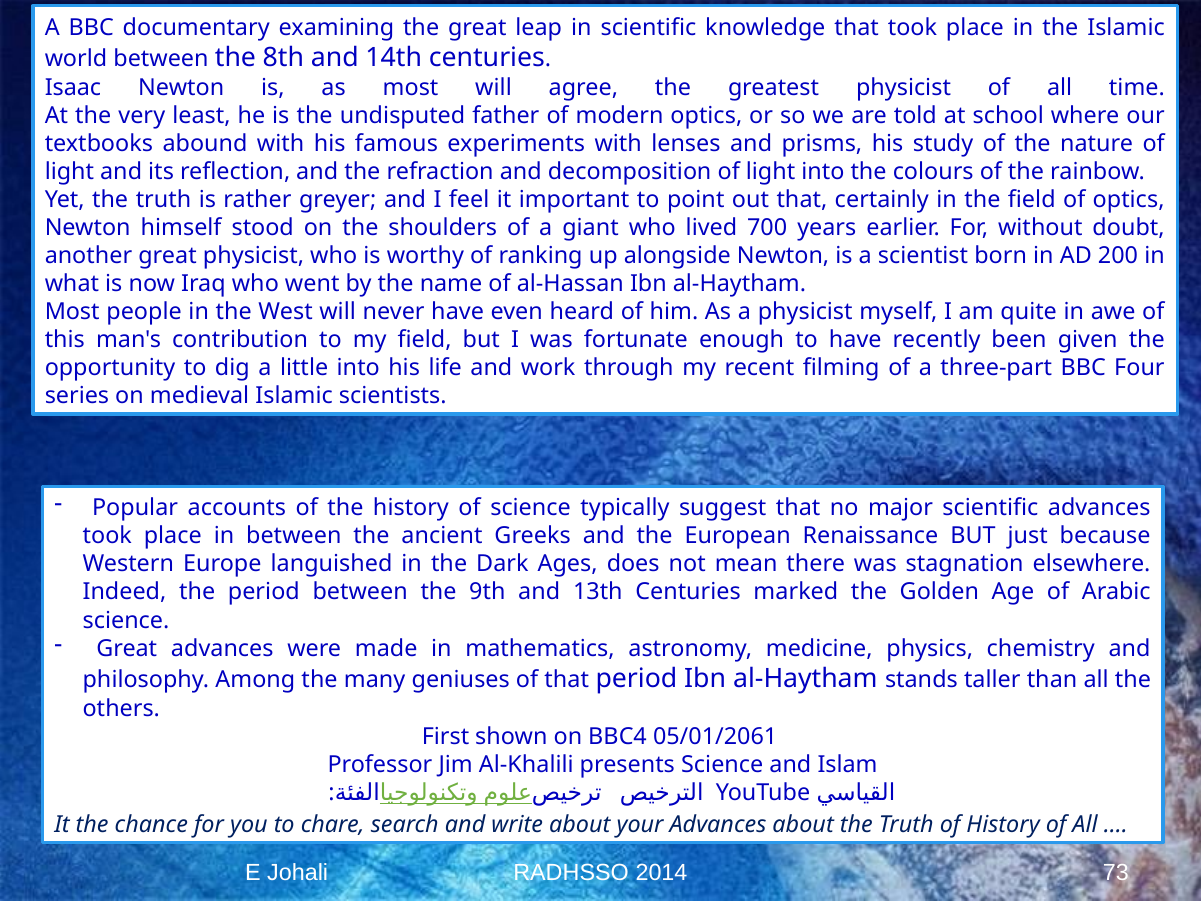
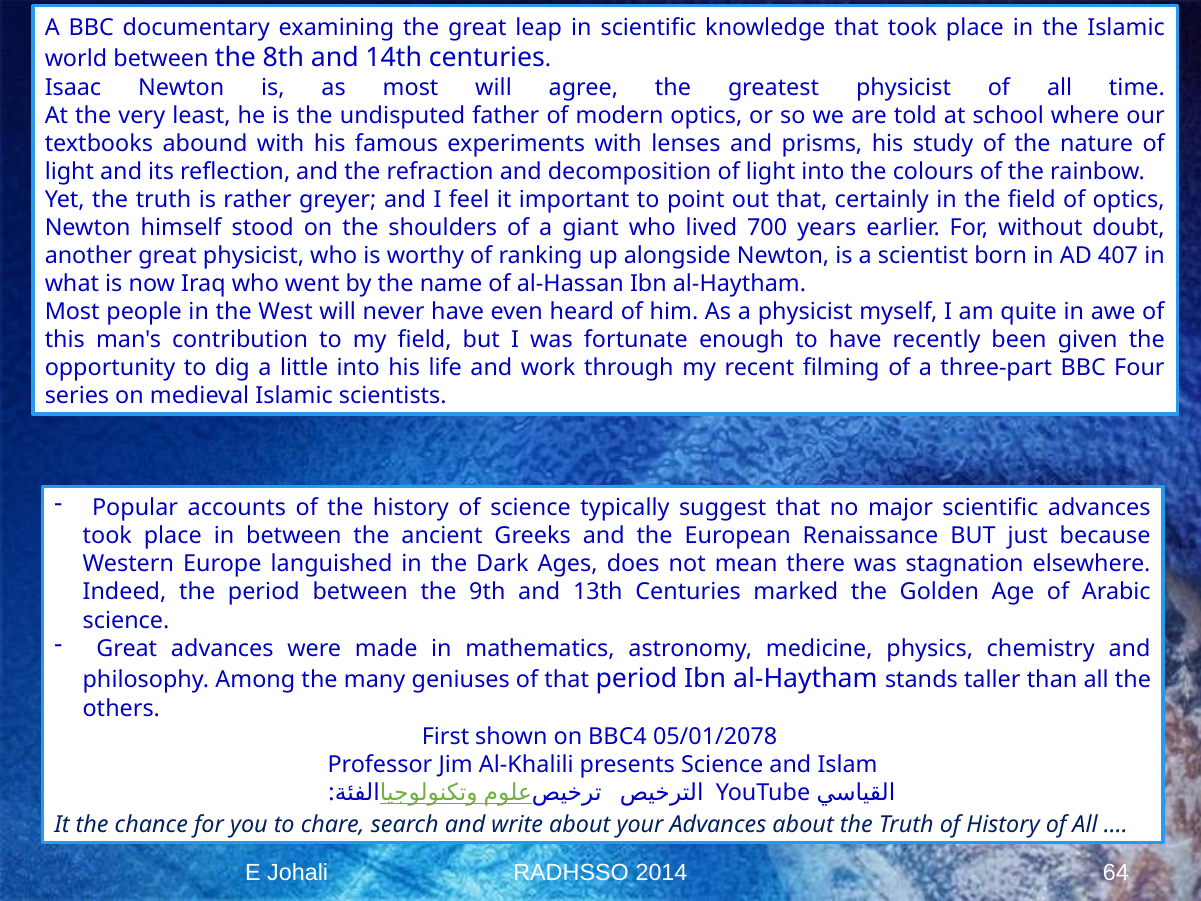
200: 200 -> 407 (1118, 256)
05/01/2061: 05/01/2061 -> 05/01/2078 (715, 736)
73: 73 -> 64 (1116, 872)
